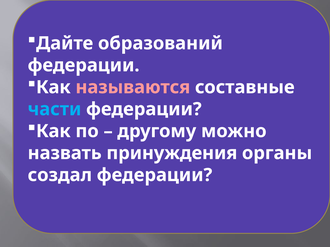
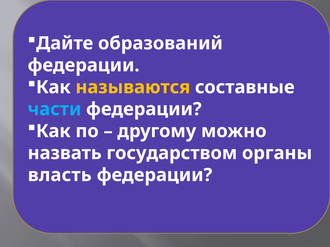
называются colour: pink -> yellow (133, 87)
принуждения: принуждения -> государством (172, 153)
создал: создал -> власть (60, 175)
